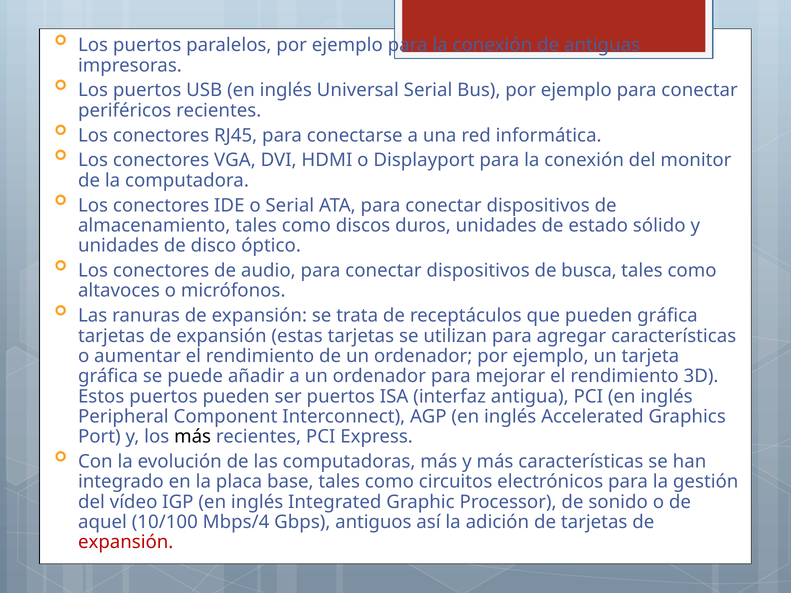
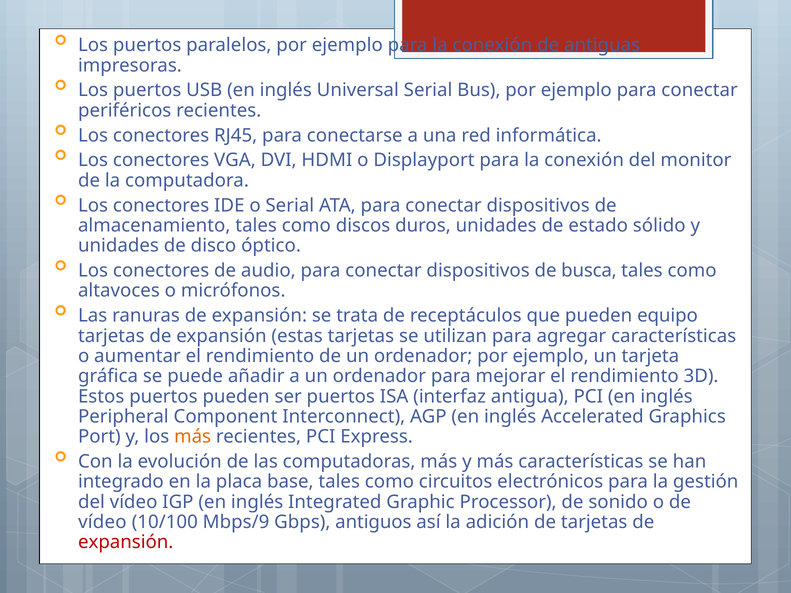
pueden gráfica: gráfica -> equipo (667, 316)
más colour: black -> orange (193, 437)
aquel: aquel -> vídeo (102, 522)
Mbps/4: Mbps/4 -> Mbps/9 (236, 522)
